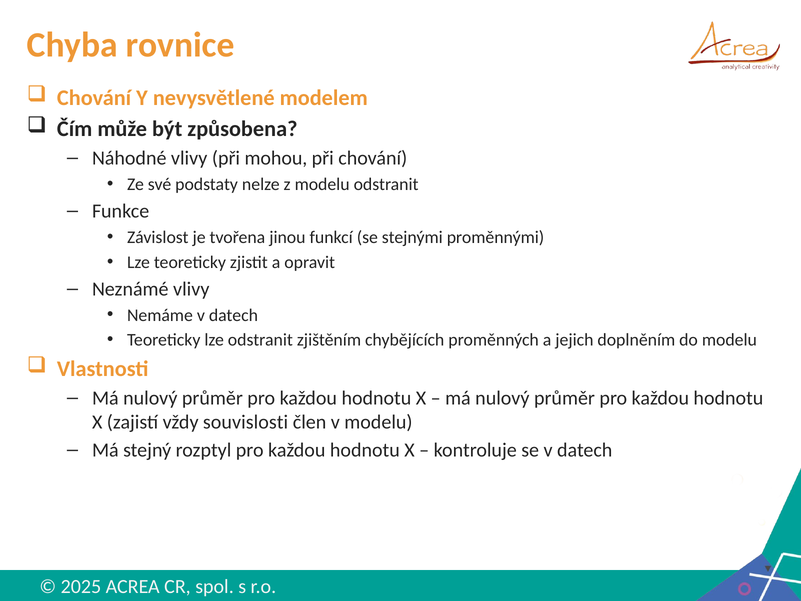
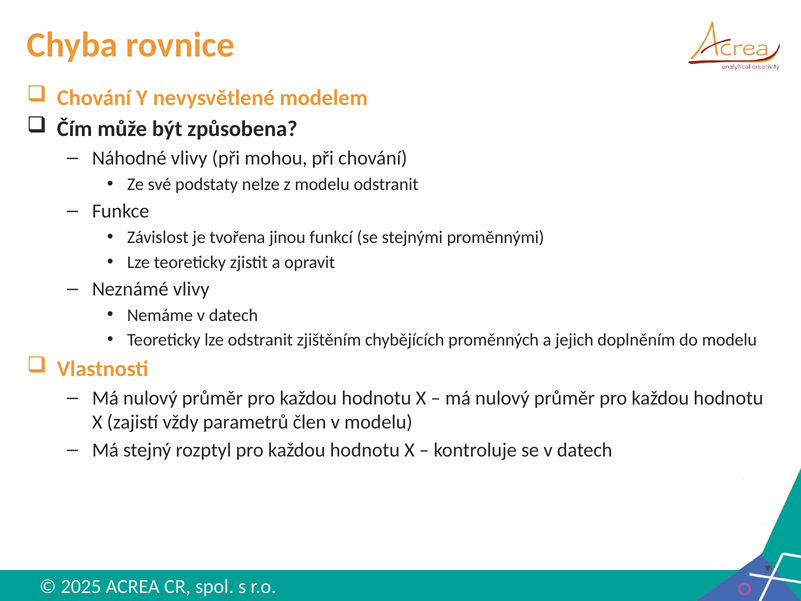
souvislosti: souvislosti -> parametrů (246, 422)
